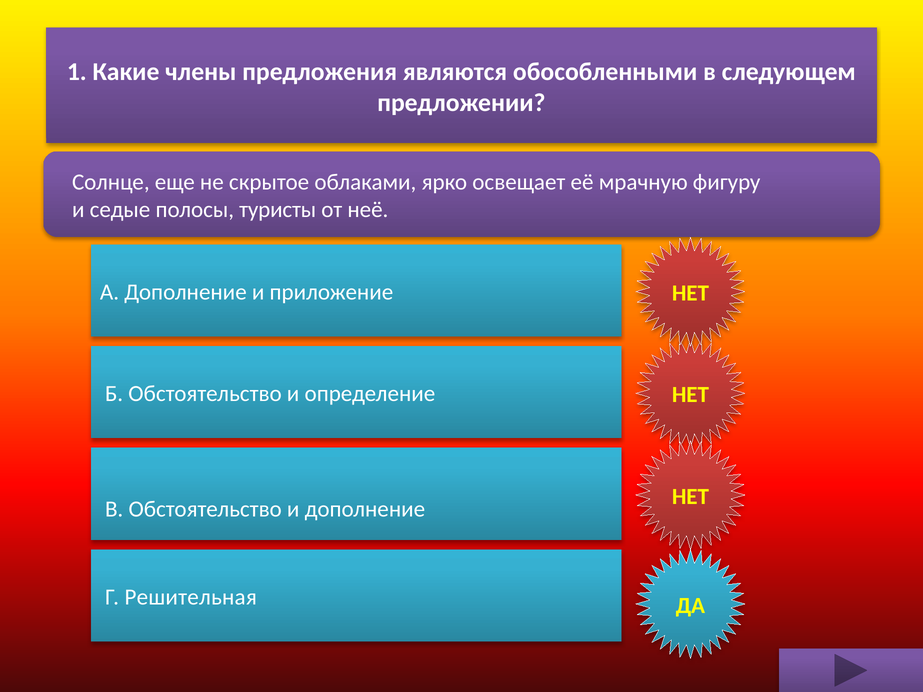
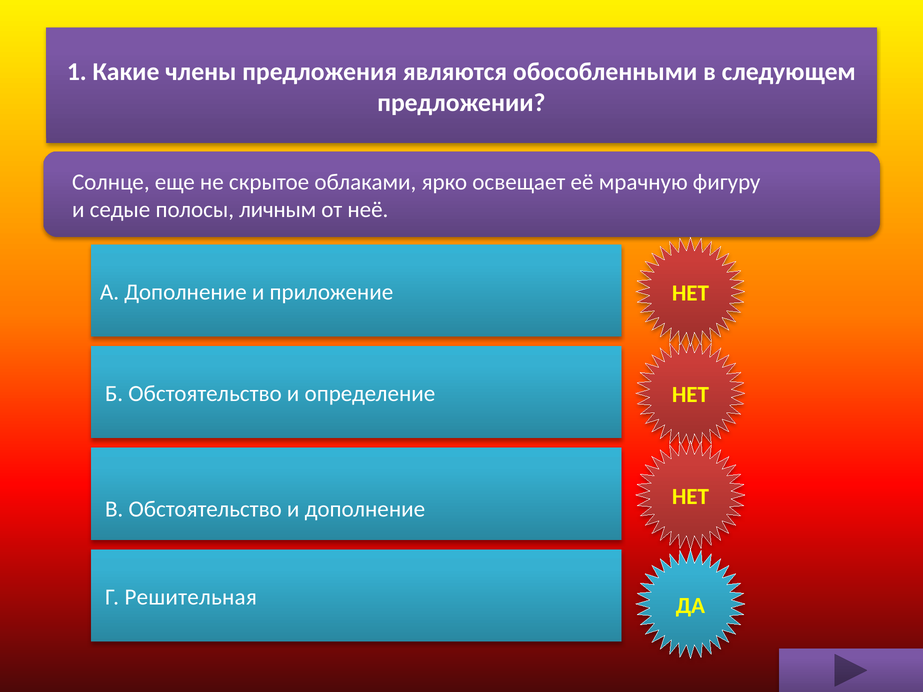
туристы: туристы -> личным (278, 210)
